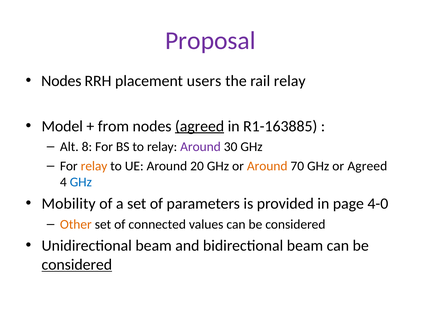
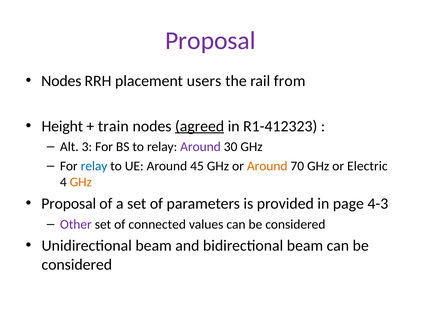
rail relay: relay -> from (290, 81)
Model: Model -> Height (62, 126)
from: from -> train (113, 126)
R1-163885: R1-163885 -> R1-412323 (280, 126)
8: 8 -> 3 (87, 147)
relay colour: orange -> blue (94, 167)
20: 20 -> 45 (197, 167)
or Agreed: Agreed -> Electric (367, 167)
GHz colour: blue -> orange (81, 183)
Mobility: Mobility -> Proposal (69, 204)
4-0: 4-0 -> 4-3 (378, 204)
Other colour: orange -> purple (76, 225)
considered underline: present -> none (77, 265)
